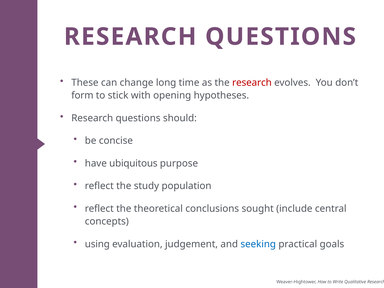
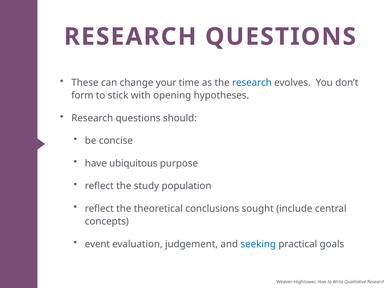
long: long -> your (166, 83)
research colour: red -> blue (252, 83)
using: using -> event (97, 244)
